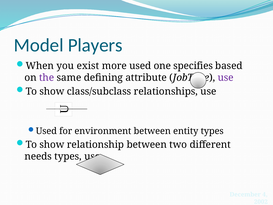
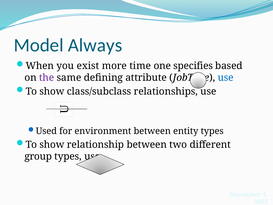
Players: Players -> Always (95, 45)
more used: used -> time (140, 66)
use colour: purple -> blue (226, 78)
needs: needs -> group (38, 156)
